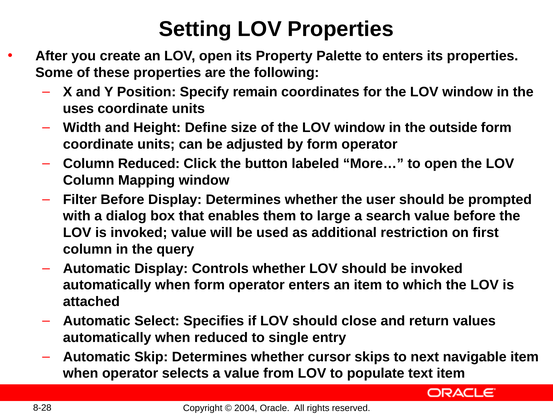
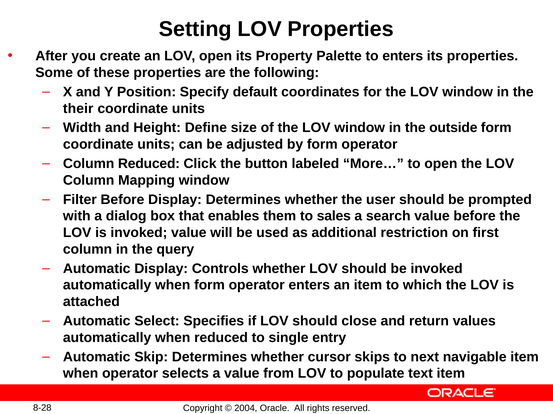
remain: remain -> default (255, 92)
uses: uses -> their (78, 109)
large: large -> sales (334, 216)
